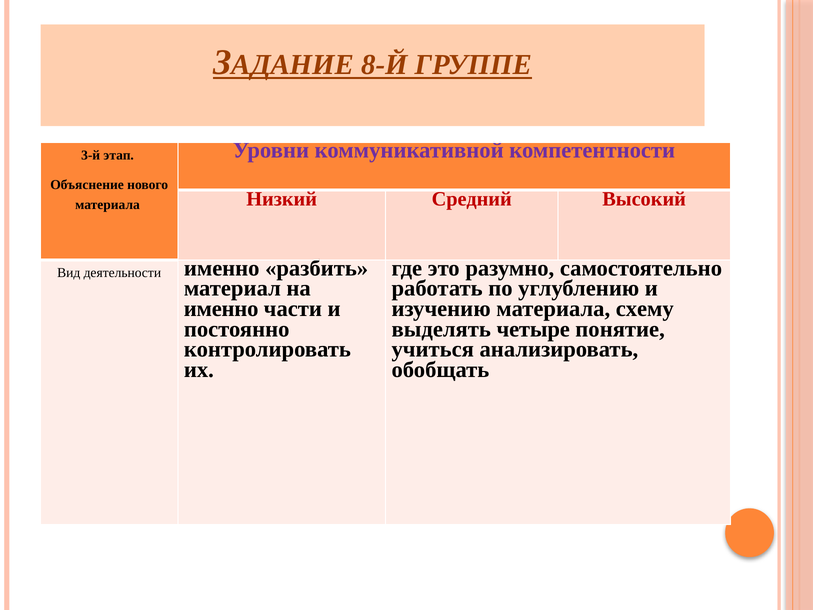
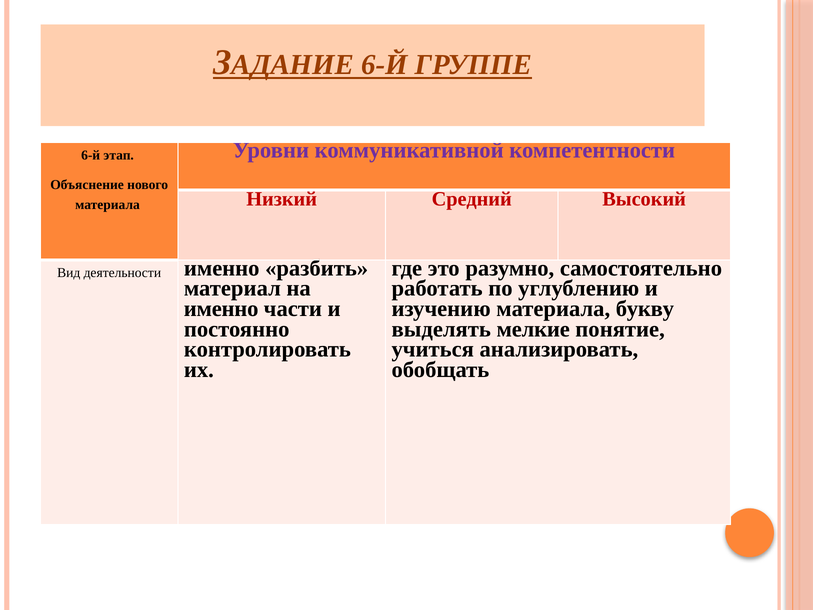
8-Й: 8-Й -> 6-Й (385, 65)
3-й: 3-й -> 6-й (91, 155)
схему: схему -> букву (645, 309)
четыре: четыре -> мелкие (533, 329)
